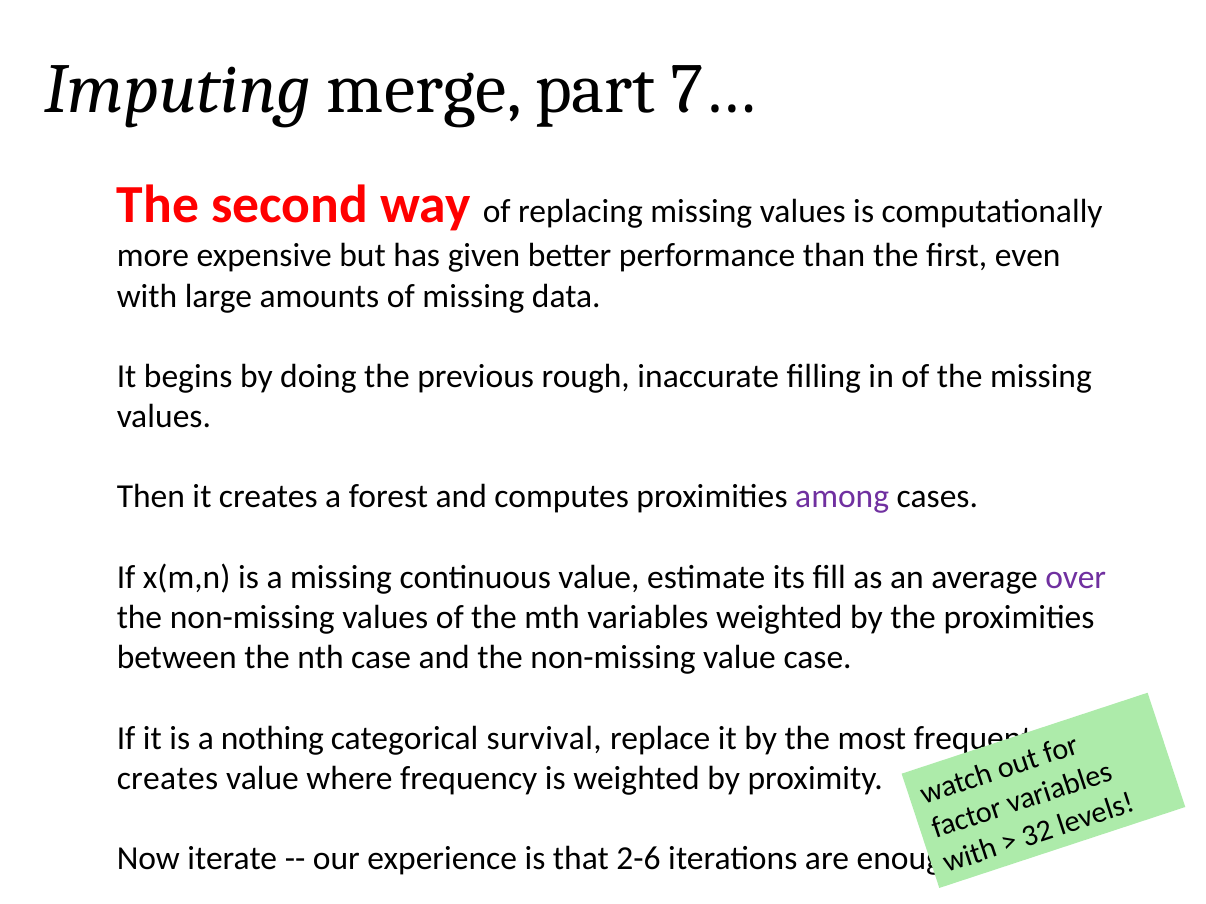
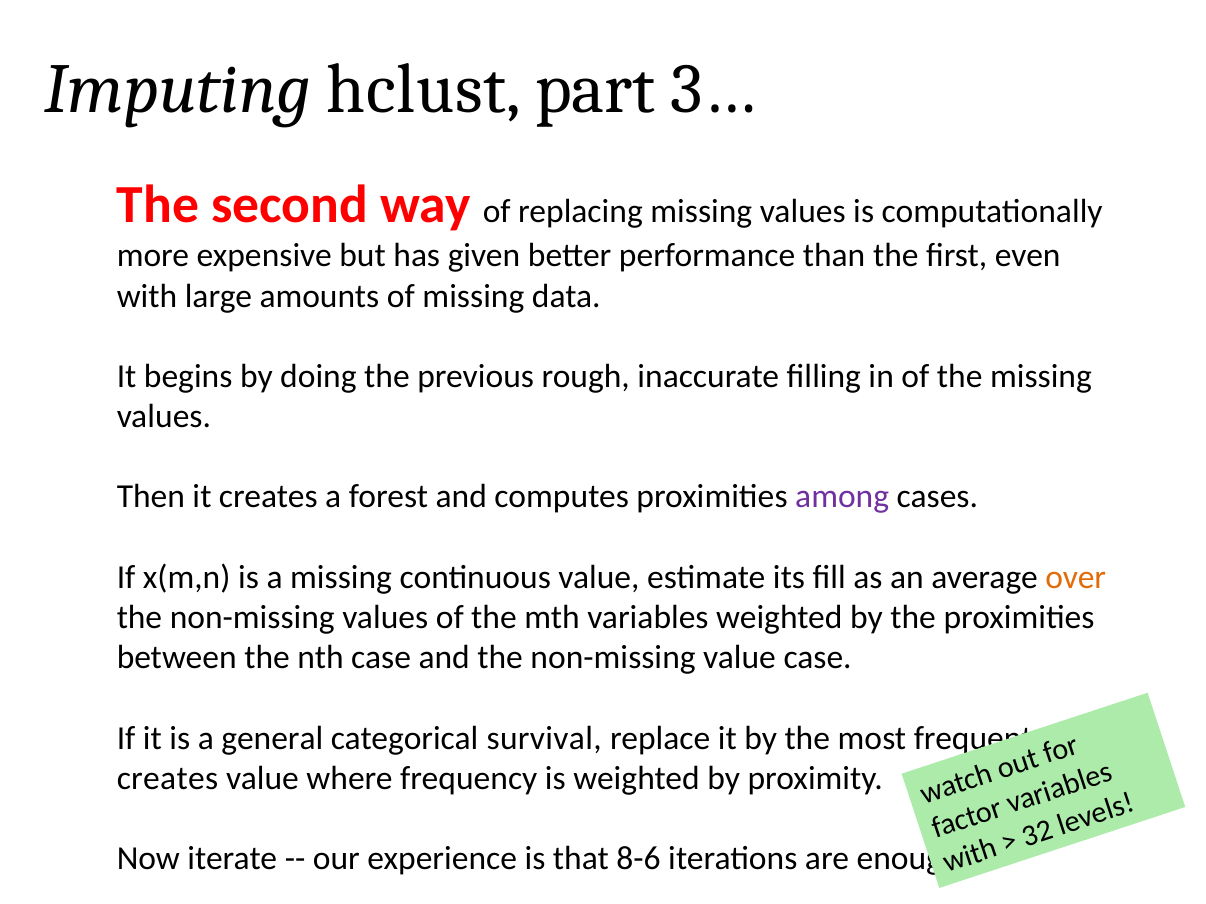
merge: merge -> hclust (424, 89)
7…: 7… -> 3… (714, 89)
over colour: purple -> orange (1076, 578)
nothing: nothing -> general (272, 739)
2-6: 2-6 -> 8-6 (638, 859)
